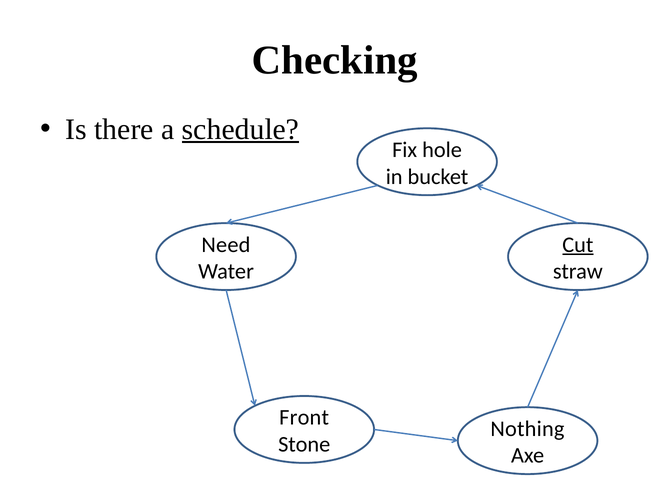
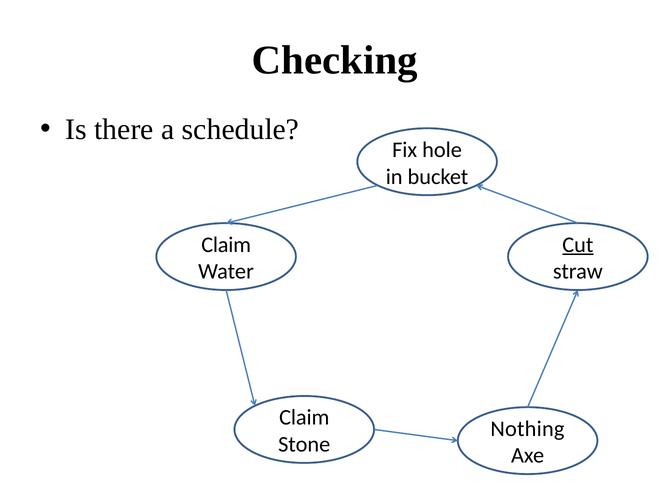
schedule underline: present -> none (240, 129)
Need: Need -> Claim (226, 245)
Front: Front -> Claim (304, 418)
